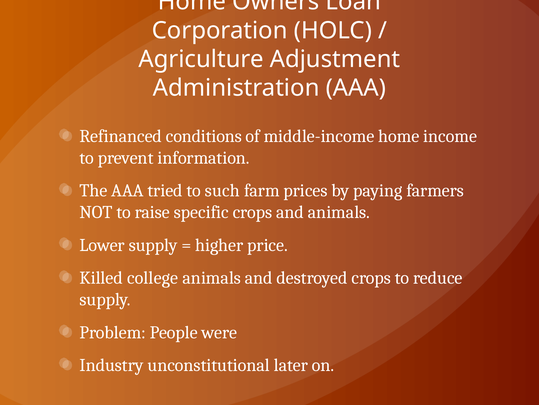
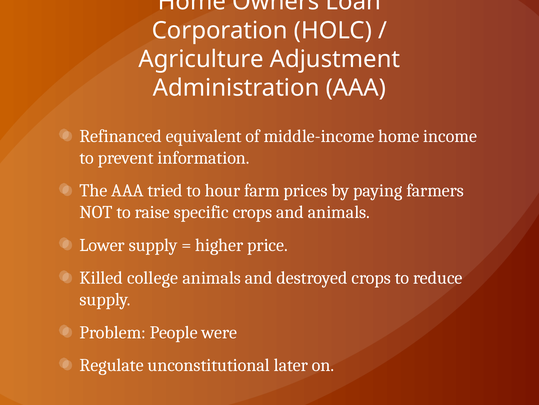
conditions: conditions -> equivalent (204, 136)
such: such -> hour (223, 190)
Industry: Industry -> Regulate (112, 365)
